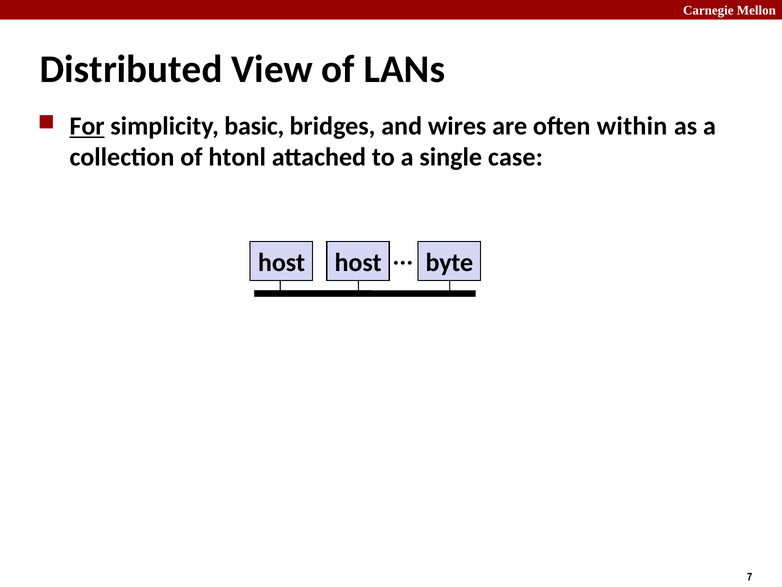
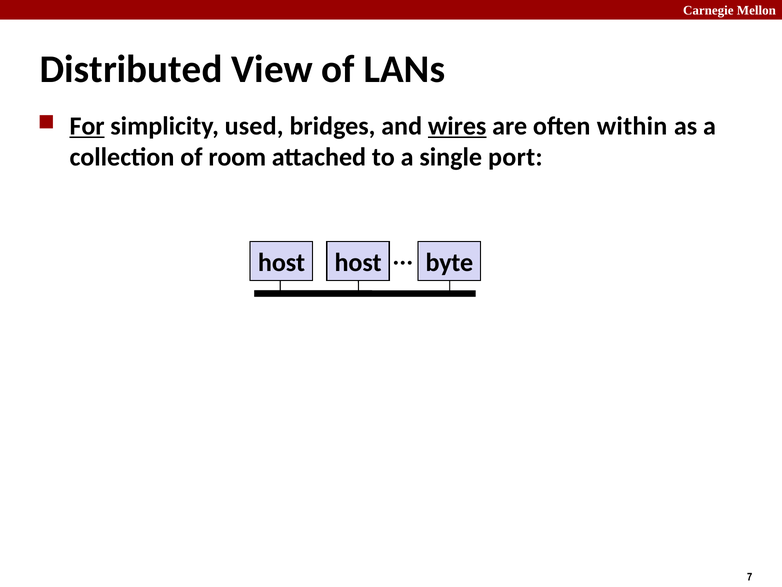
basic: basic -> used (254, 126)
wires underline: none -> present (457, 126)
htonl: htonl -> room (237, 157)
case: case -> port (515, 157)
